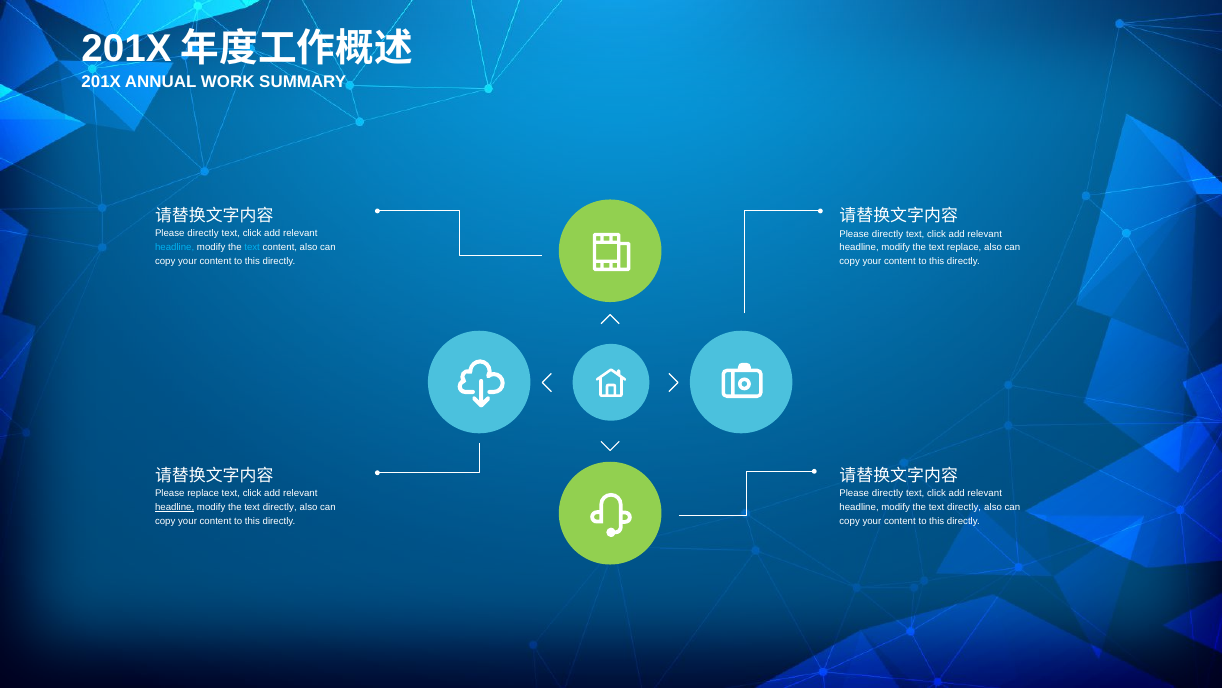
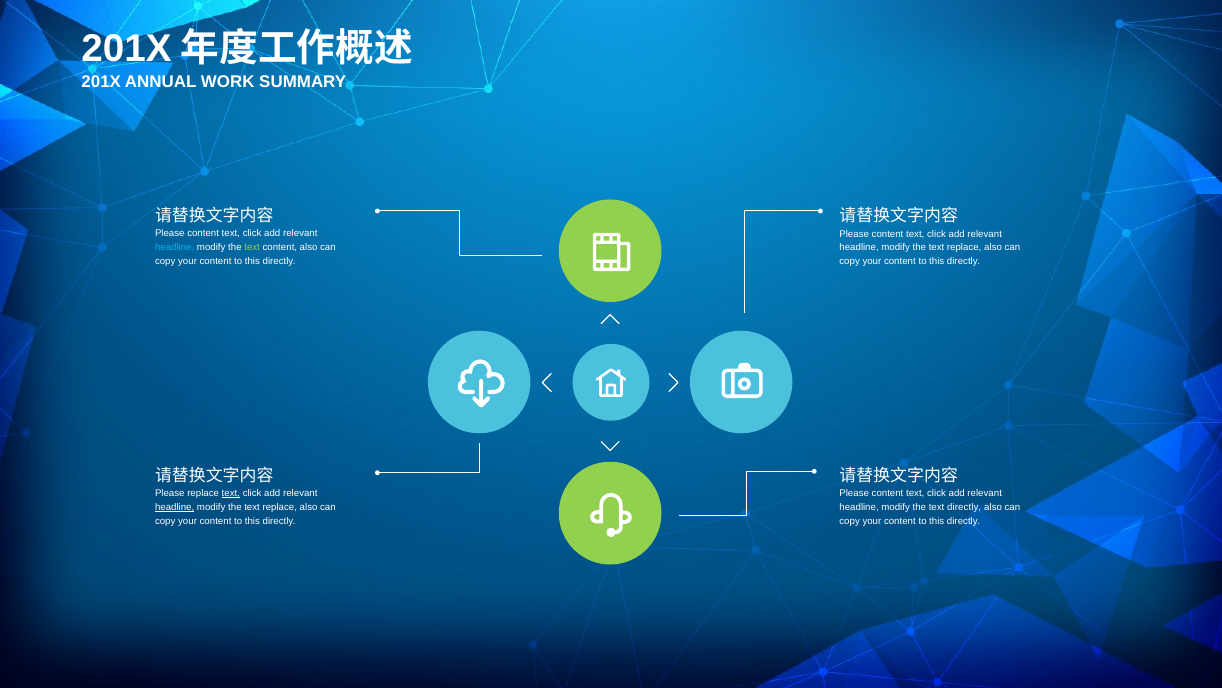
directly: directly -> content (203, 233)
directly: directly -> content (888, 234)
text colour: light blue -> light green (252, 247)
text underline: none -> present (231, 493)
directly: directly -> content (888, 493)
directly: directly -> replace (280, 507)
